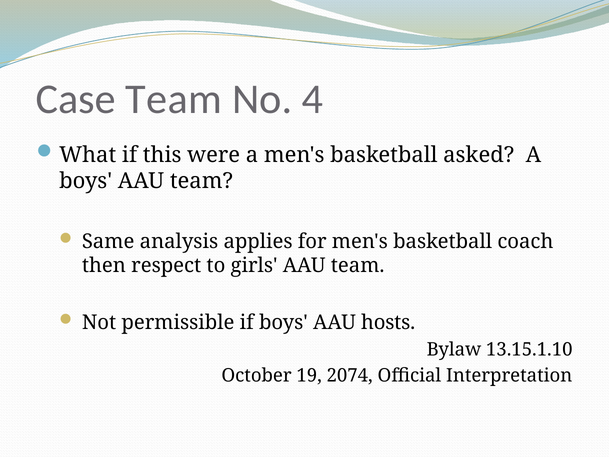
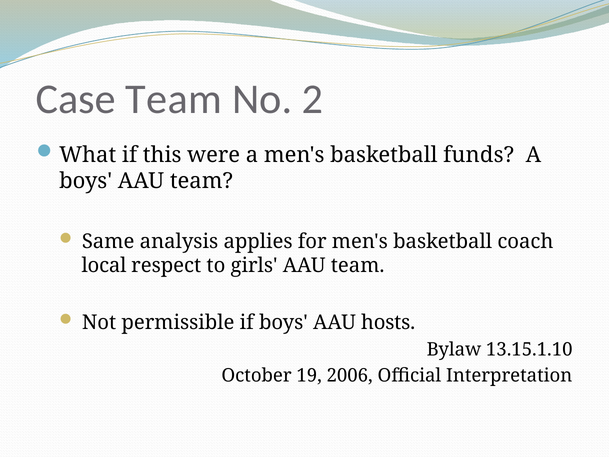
4: 4 -> 2 (313, 99)
asked: asked -> funds (479, 155)
then: then -> local (104, 266)
2074: 2074 -> 2006 (350, 375)
